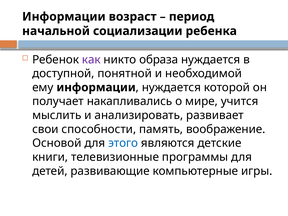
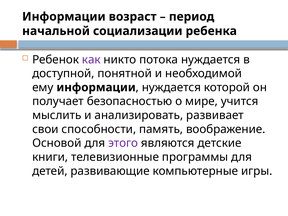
образа: образа -> потока (159, 60)
накапливались: накапливались -> безопасностью (130, 101)
этого colour: blue -> purple (123, 143)
